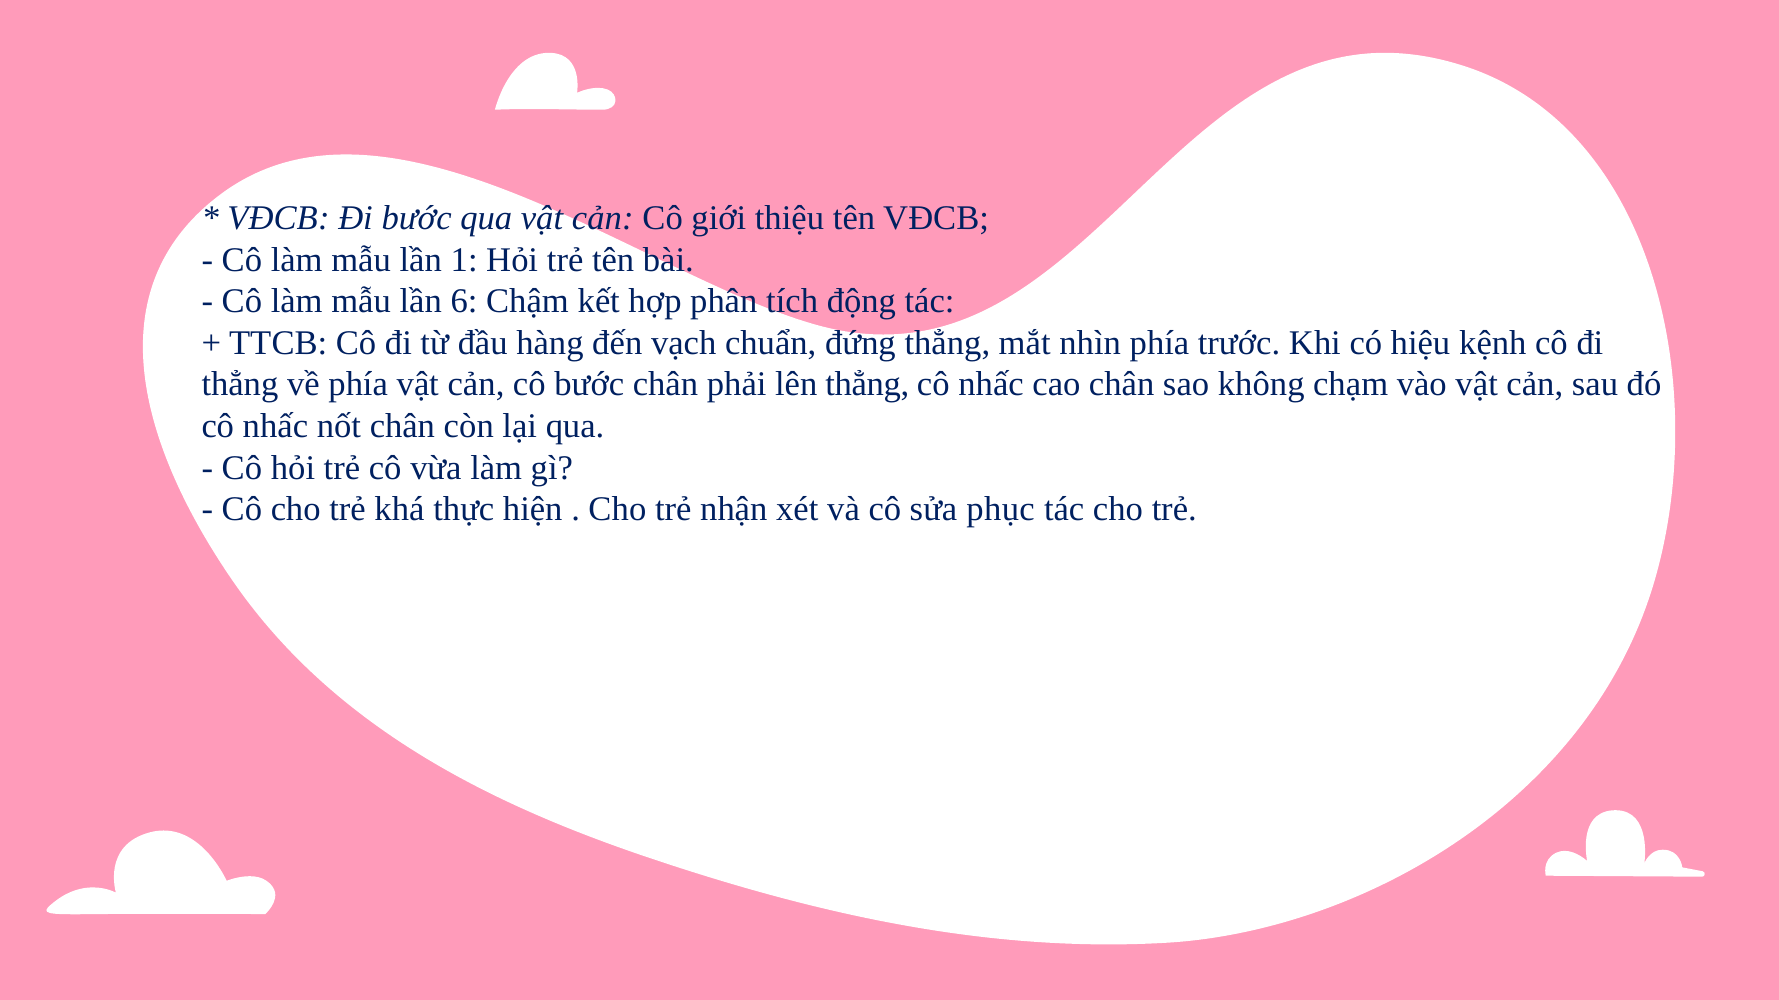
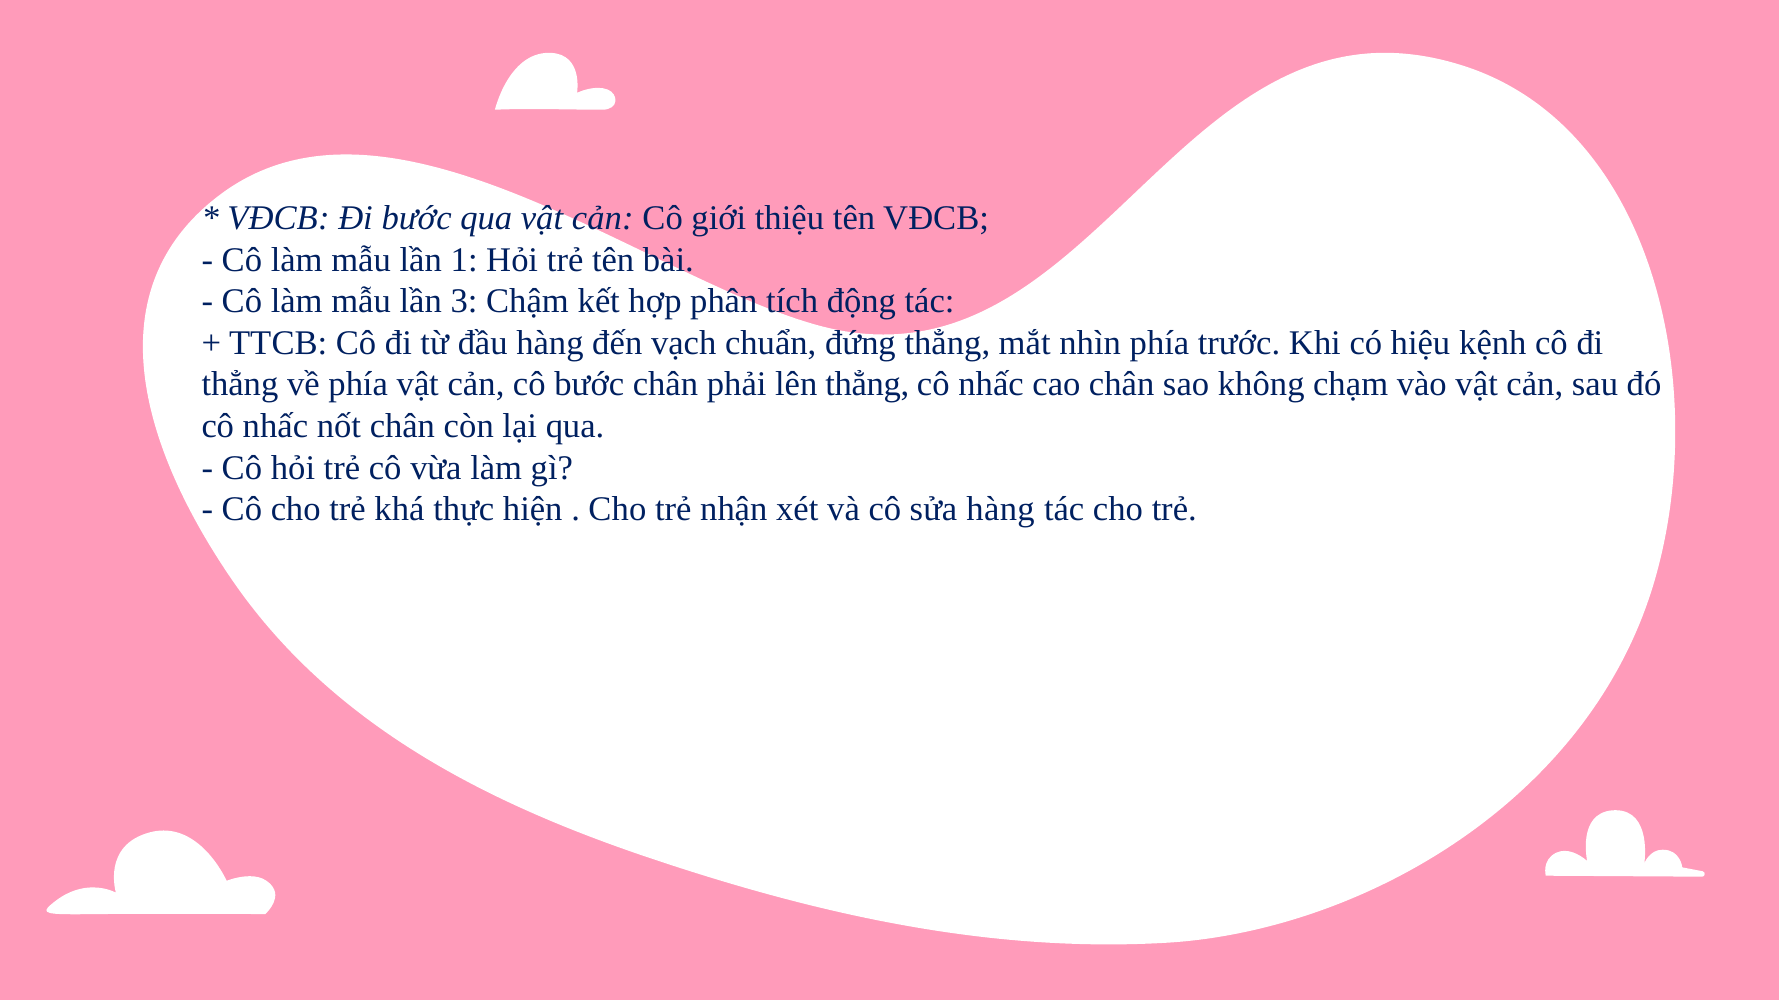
6: 6 -> 3 (464, 302)
sửa phục: phục -> hàng (1001, 509)
